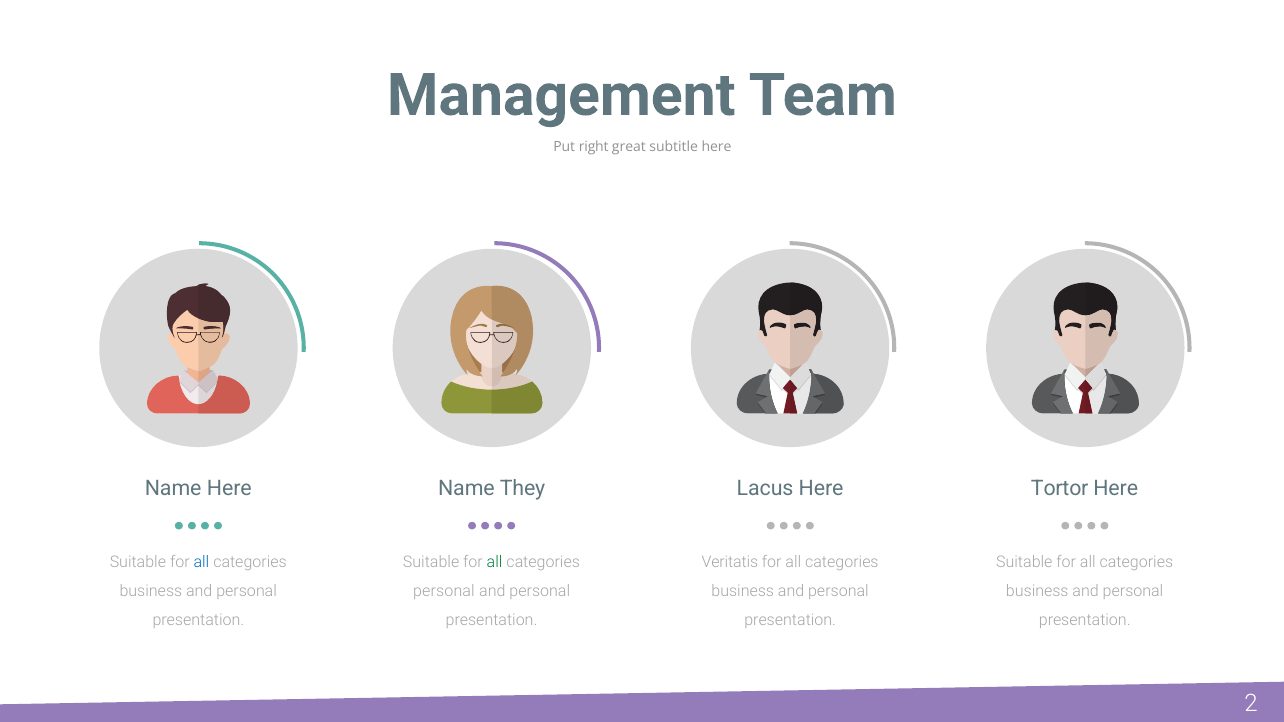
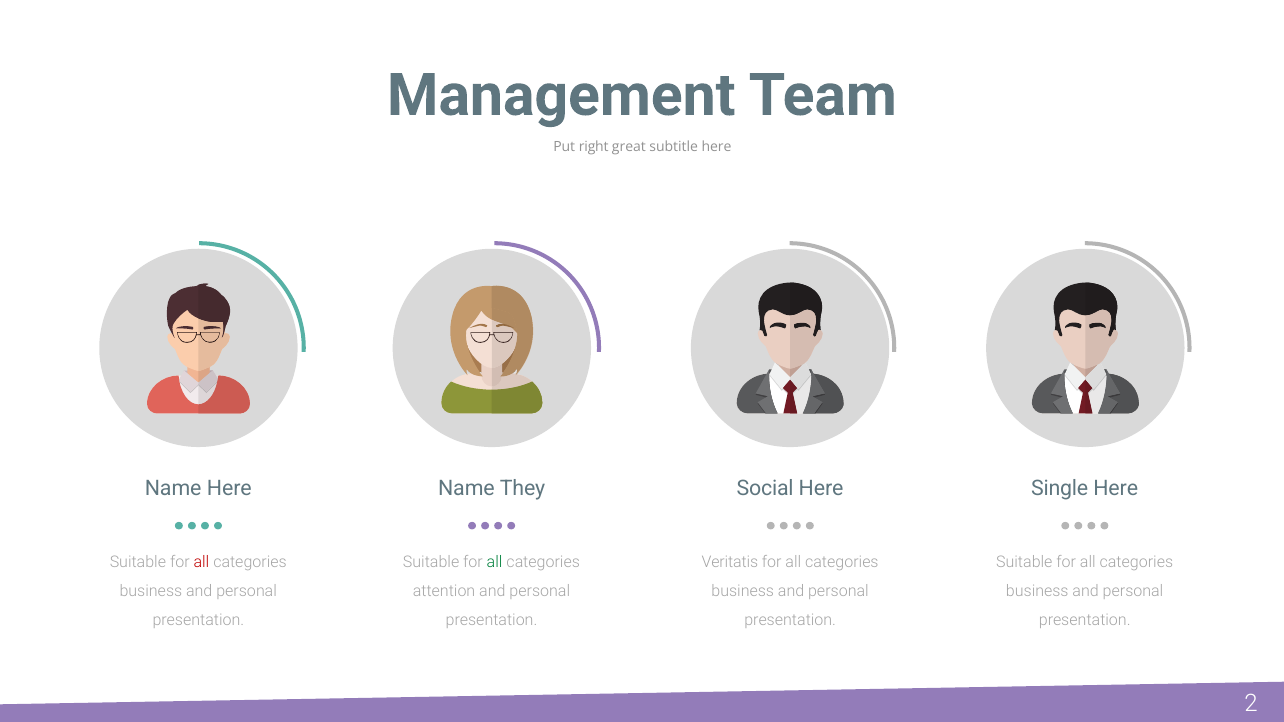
Lacus: Lacus -> Social (765, 489)
Tortor: Tortor -> Single (1060, 489)
all colour: blue -> red (201, 562)
personal: personal -> attention (444, 591)
